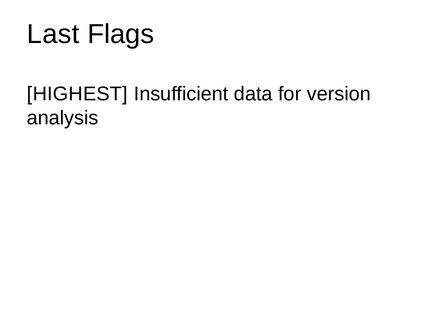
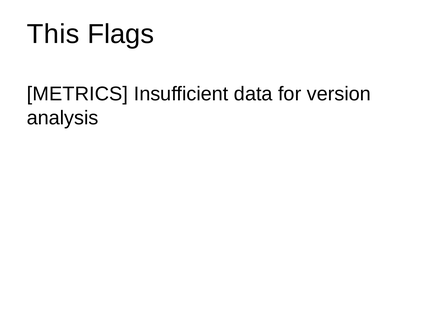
Last: Last -> This (53, 34)
HIGHEST: HIGHEST -> METRICS (77, 94)
